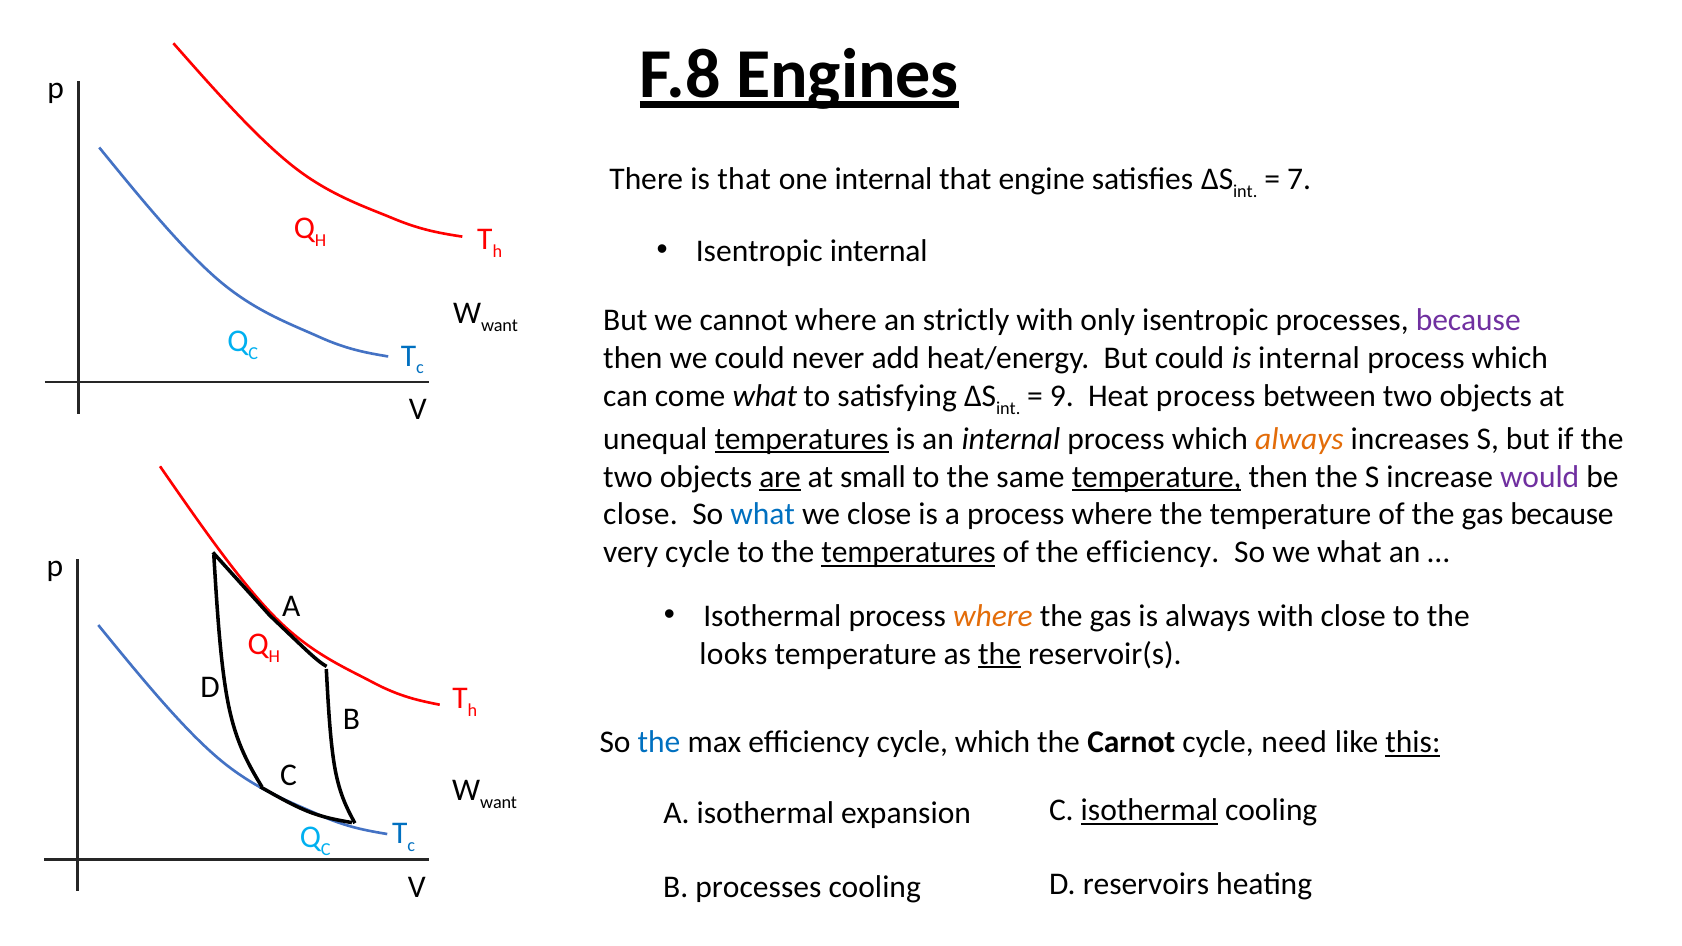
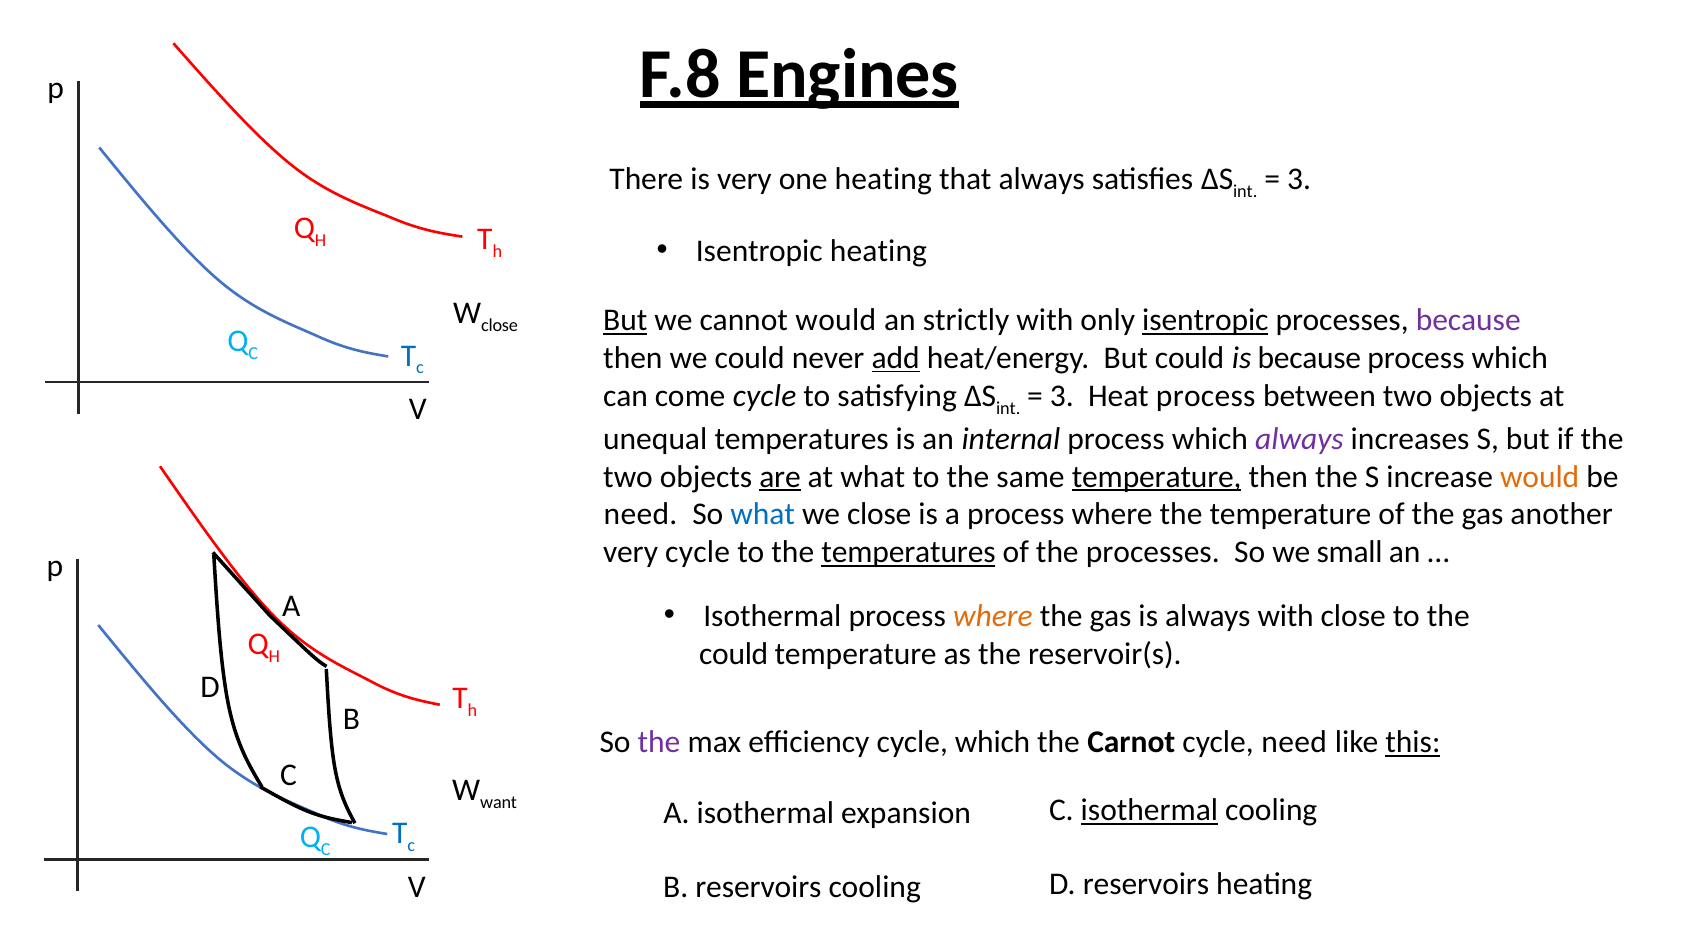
is that: that -> very (744, 180)
one internal: internal -> heating (883, 180)
that engine: engine -> always (1042, 180)
7: 7 -> 3 (1299, 180)
Isentropic internal: internal -> heating (878, 251)
want: want -> close (500, 325)
But underline: none -> present (625, 320)
cannot where: where -> would (836, 320)
isentropic underline: none -> present (1205, 320)
add underline: none -> present (896, 358)
is internal: internal -> because (1309, 358)
come what: what -> cycle (765, 396)
9: 9 -> 3 (1062, 396)
temperatures underline: present -> none (802, 439)
always colour: orange -> purple (1299, 439)
at small: small -> what (873, 477)
would colour: purple -> orange (1540, 477)
close: close -> need (641, 515)
gas because: because -> another (1562, 515)
the efficiency: efficiency -> processes (1153, 552)
we what: what -> small (1350, 552)
looks: looks -> could (734, 654)
the underline: present -> none (1000, 654)
the colour: blue -> purple (659, 742)
B processes: processes -> reservoirs (758, 887)
